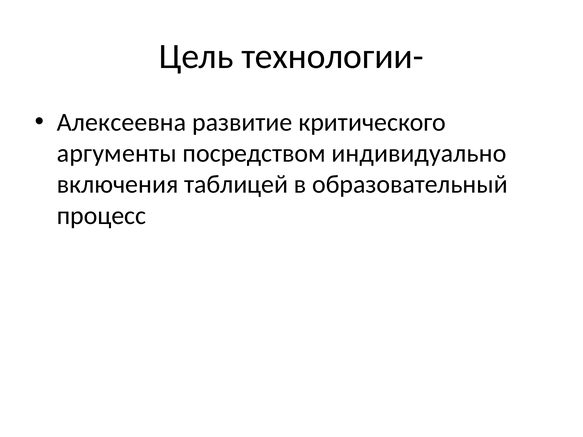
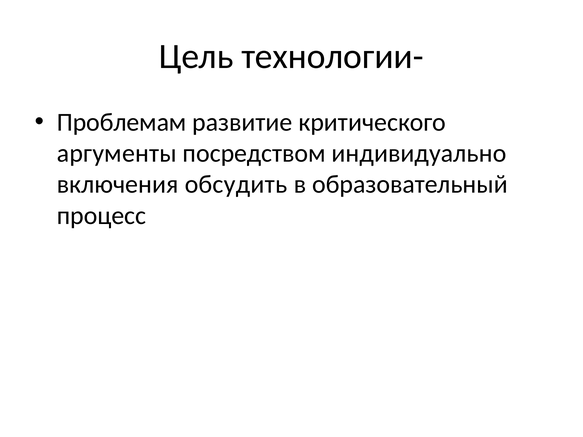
Алексеевна: Алексеевна -> Проблемам (122, 122)
таблицей: таблицей -> обсудить (236, 185)
